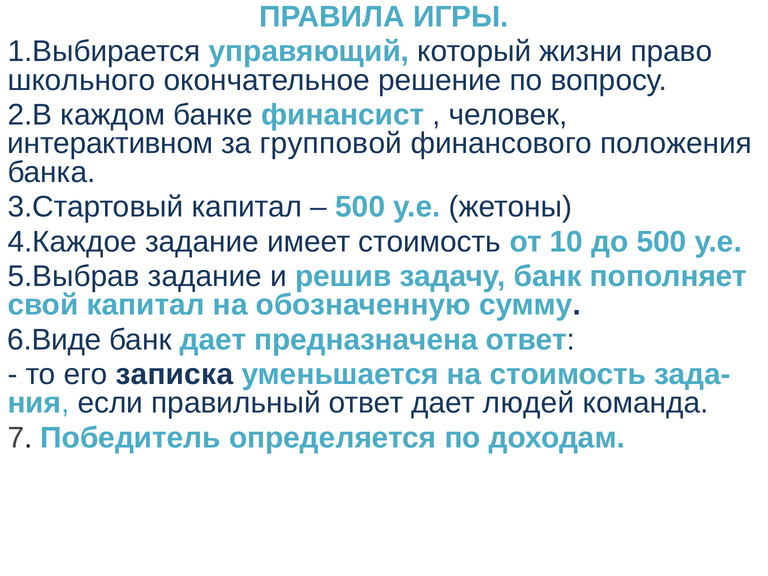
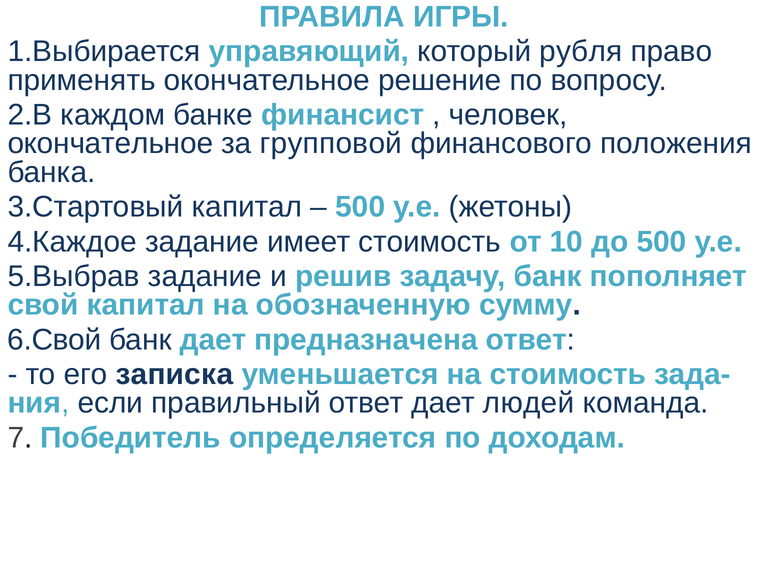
жизни: жизни -> рубля (581, 52)
школьного: школьного -> применять (82, 80)
интерактивном: интерактивном -> окончательное (110, 144)
6.Виде: 6.Виде -> 6.Свой (54, 340)
